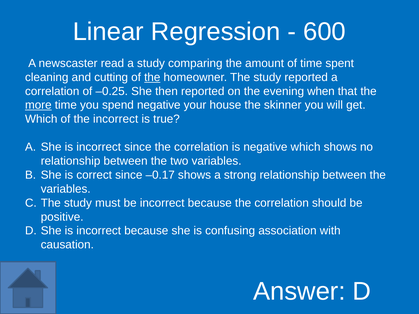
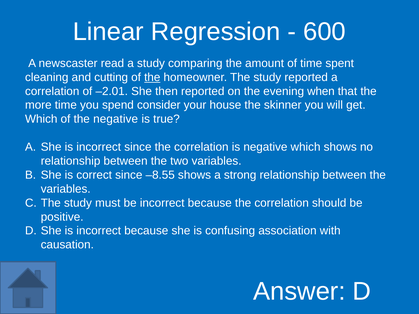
–0.25: –0.25 -> –2.01 (112, 91)
more underline: present -> none (38, 105)
spend negative: negative -> consider (159, 105)
the incorrect: incorrect -> negative (116, 119)
–0.17: –0.17 -> –8.55 (160, 175)
